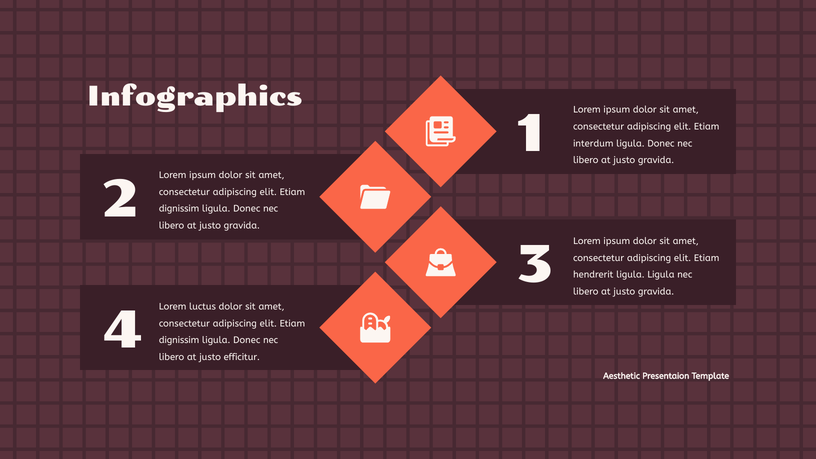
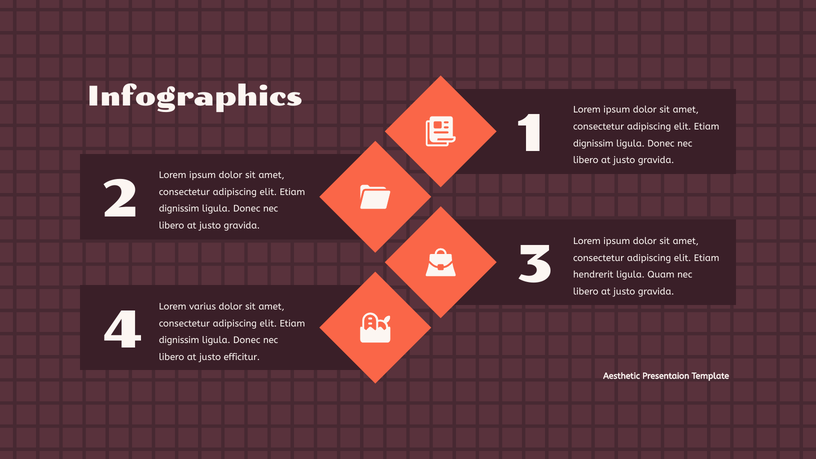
interdum: interdum -> dignissim (593, 143)
ligula Ligula: Ligula -> Quam (661, 275)
luctus: luctus -> varius (203, 307)
